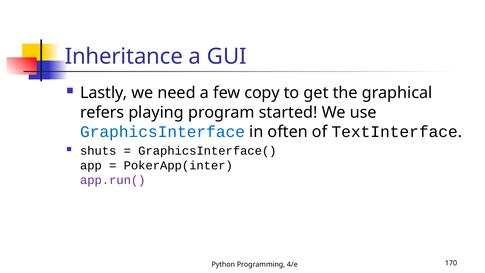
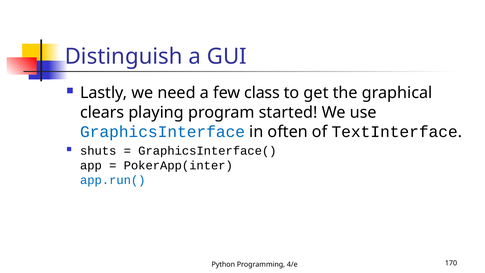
Inheritance: Inheritance -> Distinguish (124, 56)
copy: copy -> class (262, 93)
refers: refers -> clears (102, 112)
app.run( colour: purple -> blue (113, 180)
